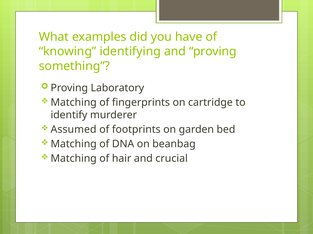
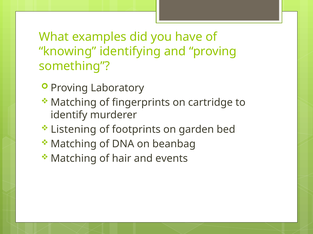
Assumed: Assumed -> Listening (74, 130)
crucial: crucial -> events (172, 159)
